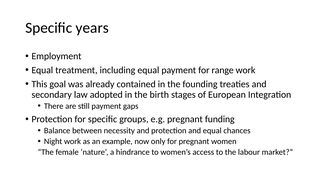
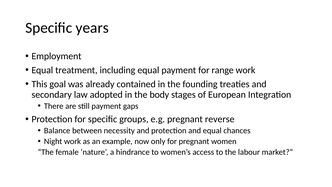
birth: birth -> body (159, 94)
funding: funding -> reverse (220, 119)
